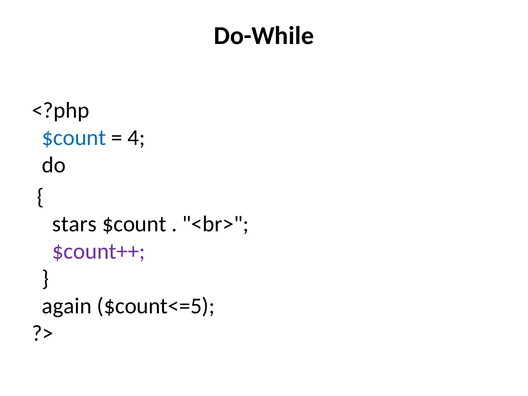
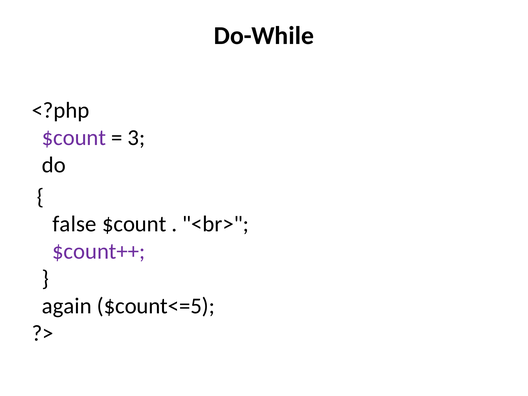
$count colour: blue -> purple (74, 138)
4: 4 -> 3 (136, 138)
stars: stars -> false (74, 224)
